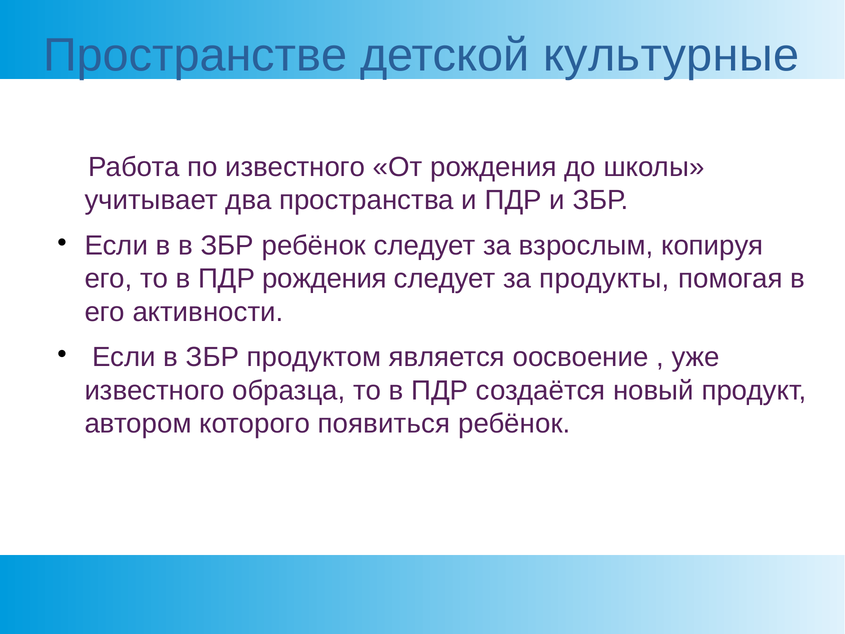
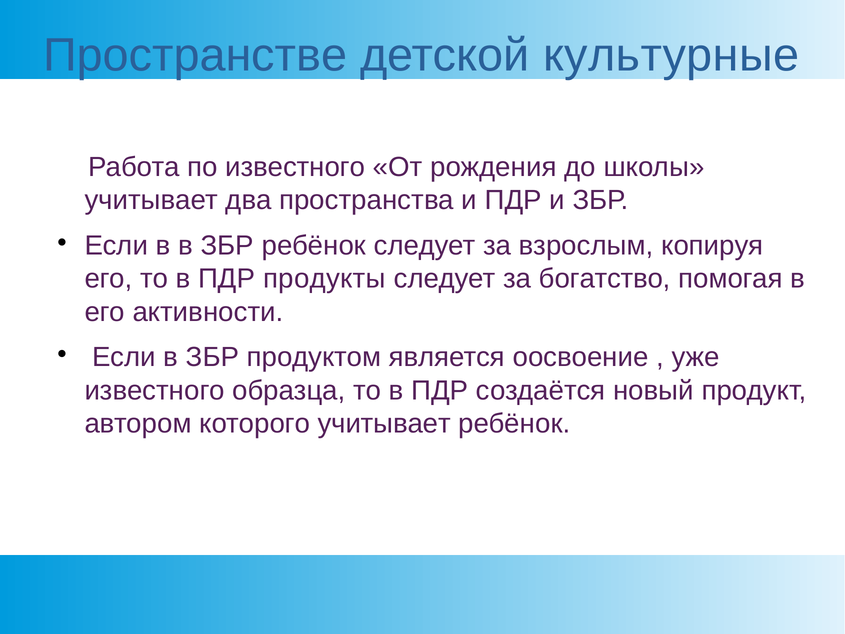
ПДР рождения: рождения -> продукты (324, 279)
продукты: продукты -> богатство (605, 279)
которого появиться: появиться -> учитывает (384, 424)
